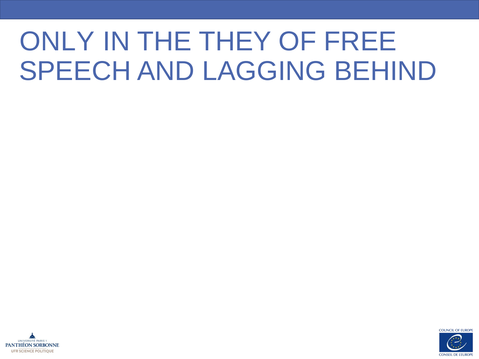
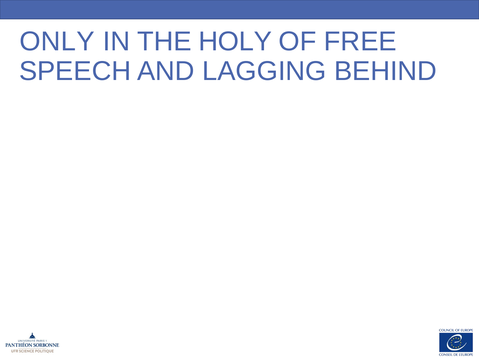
THEY: THEY -> HOLY (235, 42)
